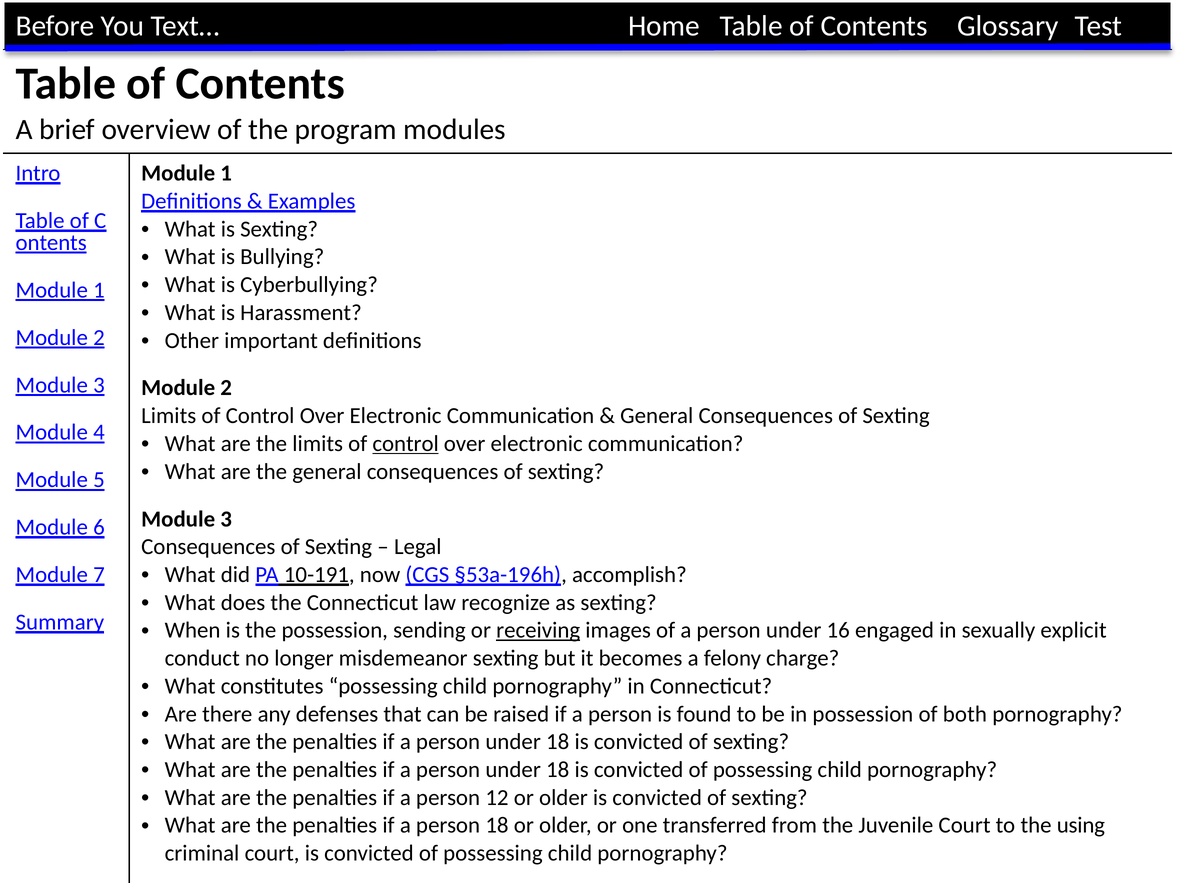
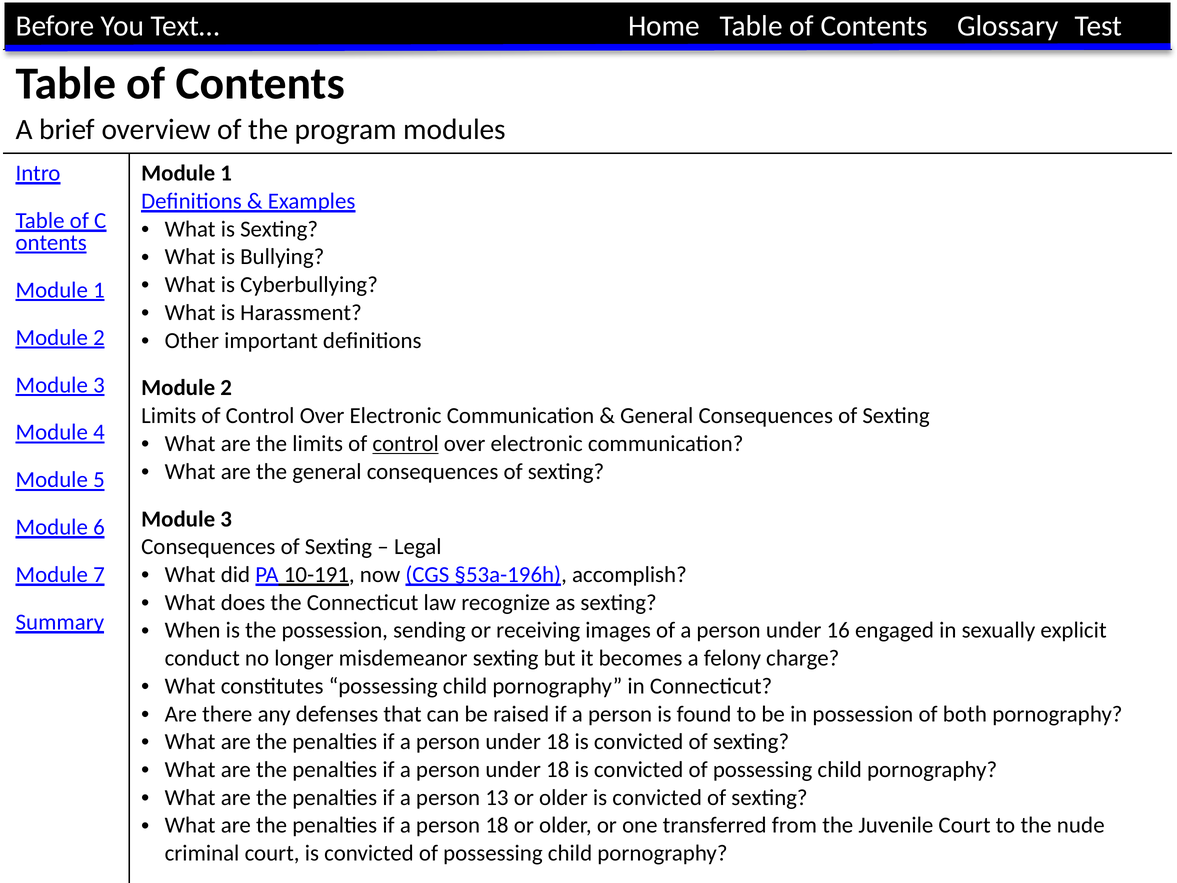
receiving underline: present -> none (538, 630)
12: 12 -> 13 (497, 797)
using: using -> nude (1081, 825)
